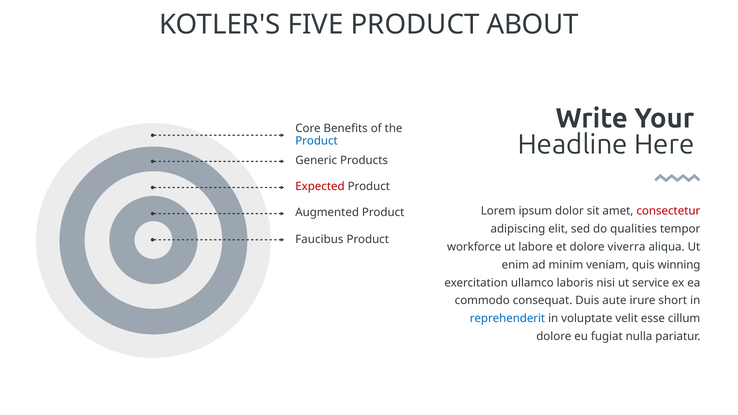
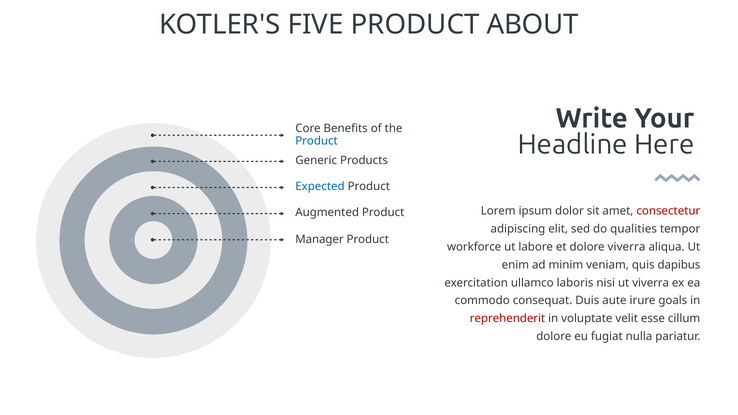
Expected colour: red -> blue (320, 187)
Faucibus: Faucibus -> Manager (319, 240)
winning: winning -> dapibus (679, 265)
ut service: service -> viverra (651, 283)
short: short -> goals (673, 301)
reprehenderit colour: blue -> red (507, 319)
